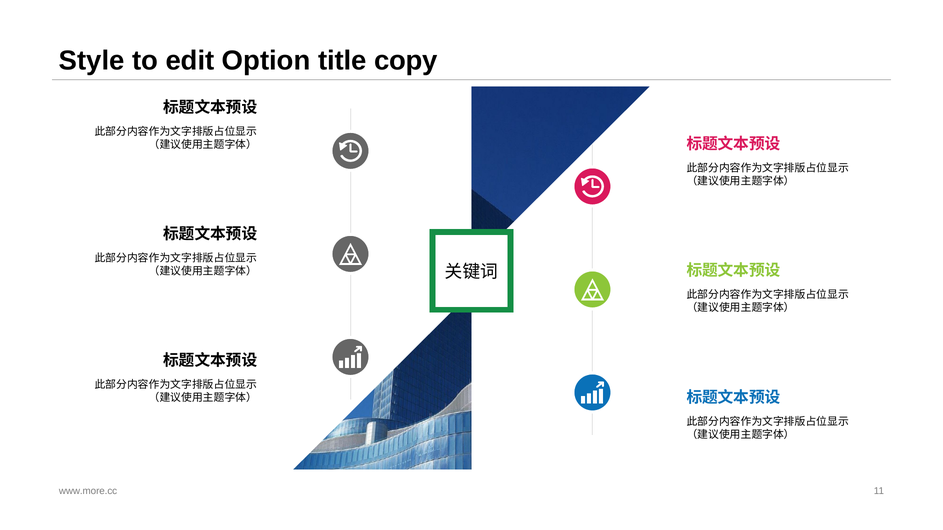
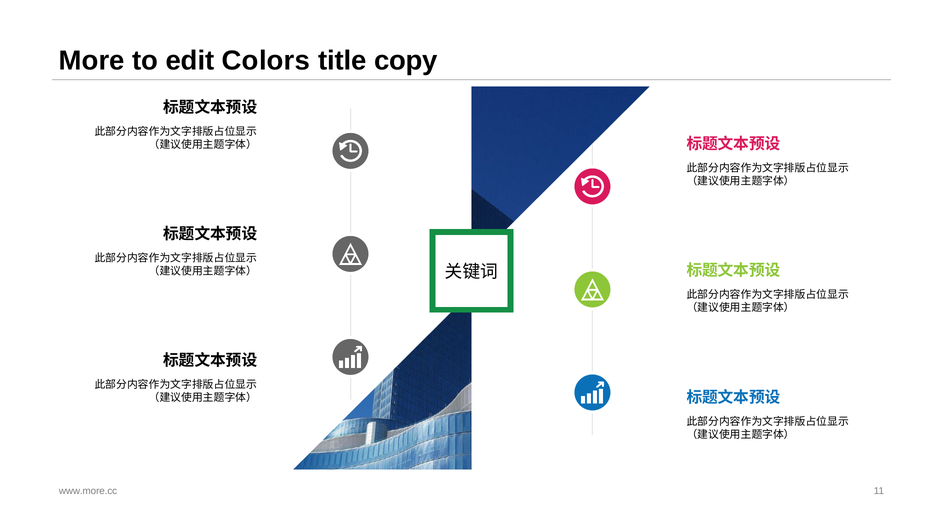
Style: Style -> More (92, 61)
Option: Option -> Colors (266, 61)
